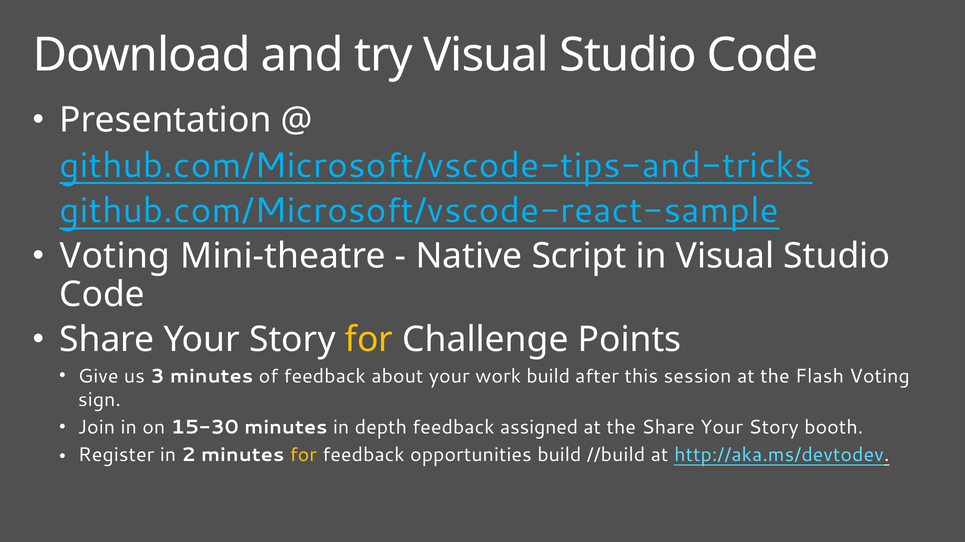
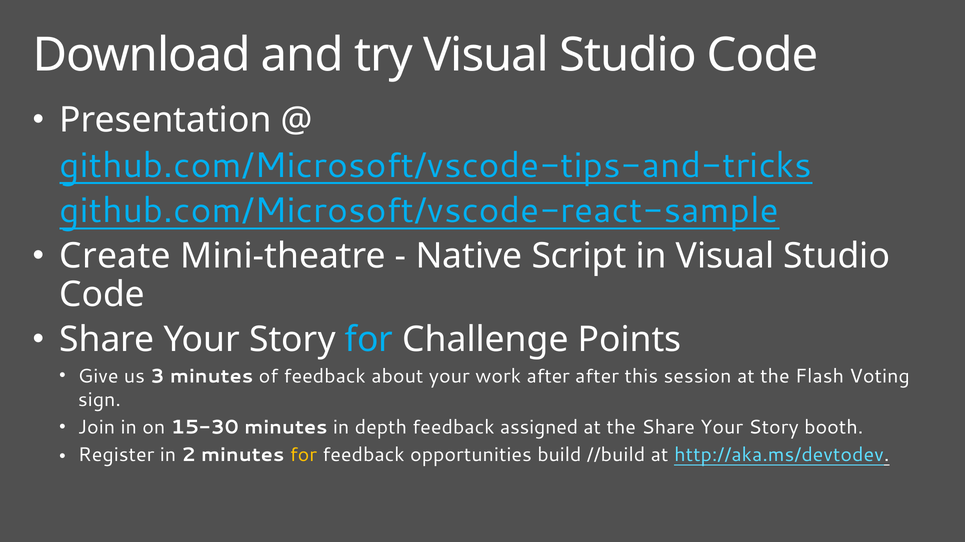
Voting: Voting -> Create (115, 256)
for colour: yellow -> light blue (369, 340)
work build: build -> after (548, 377)
